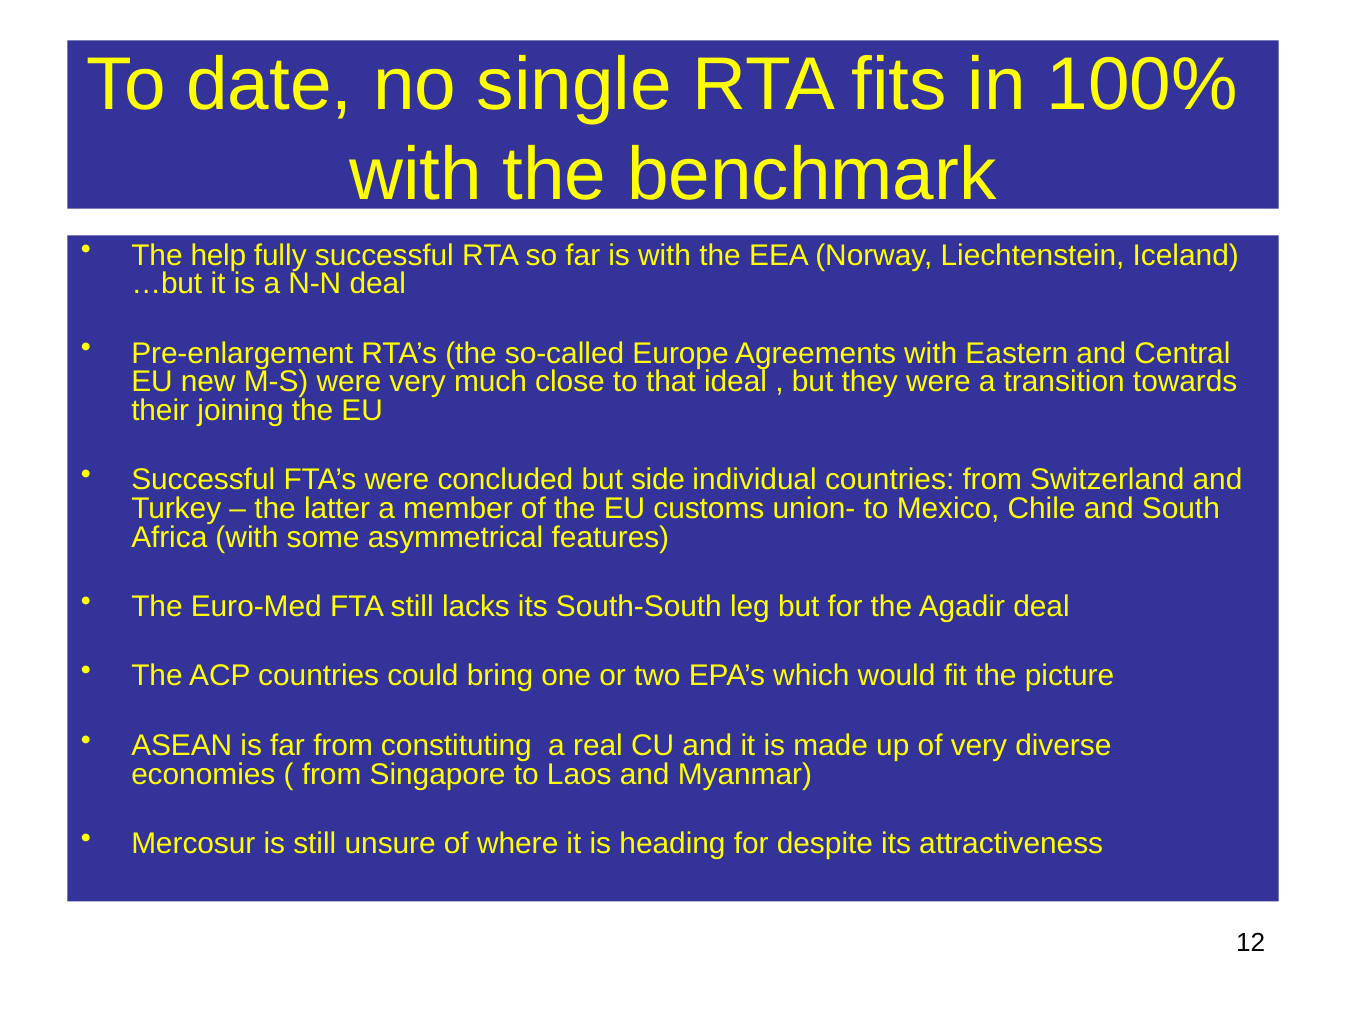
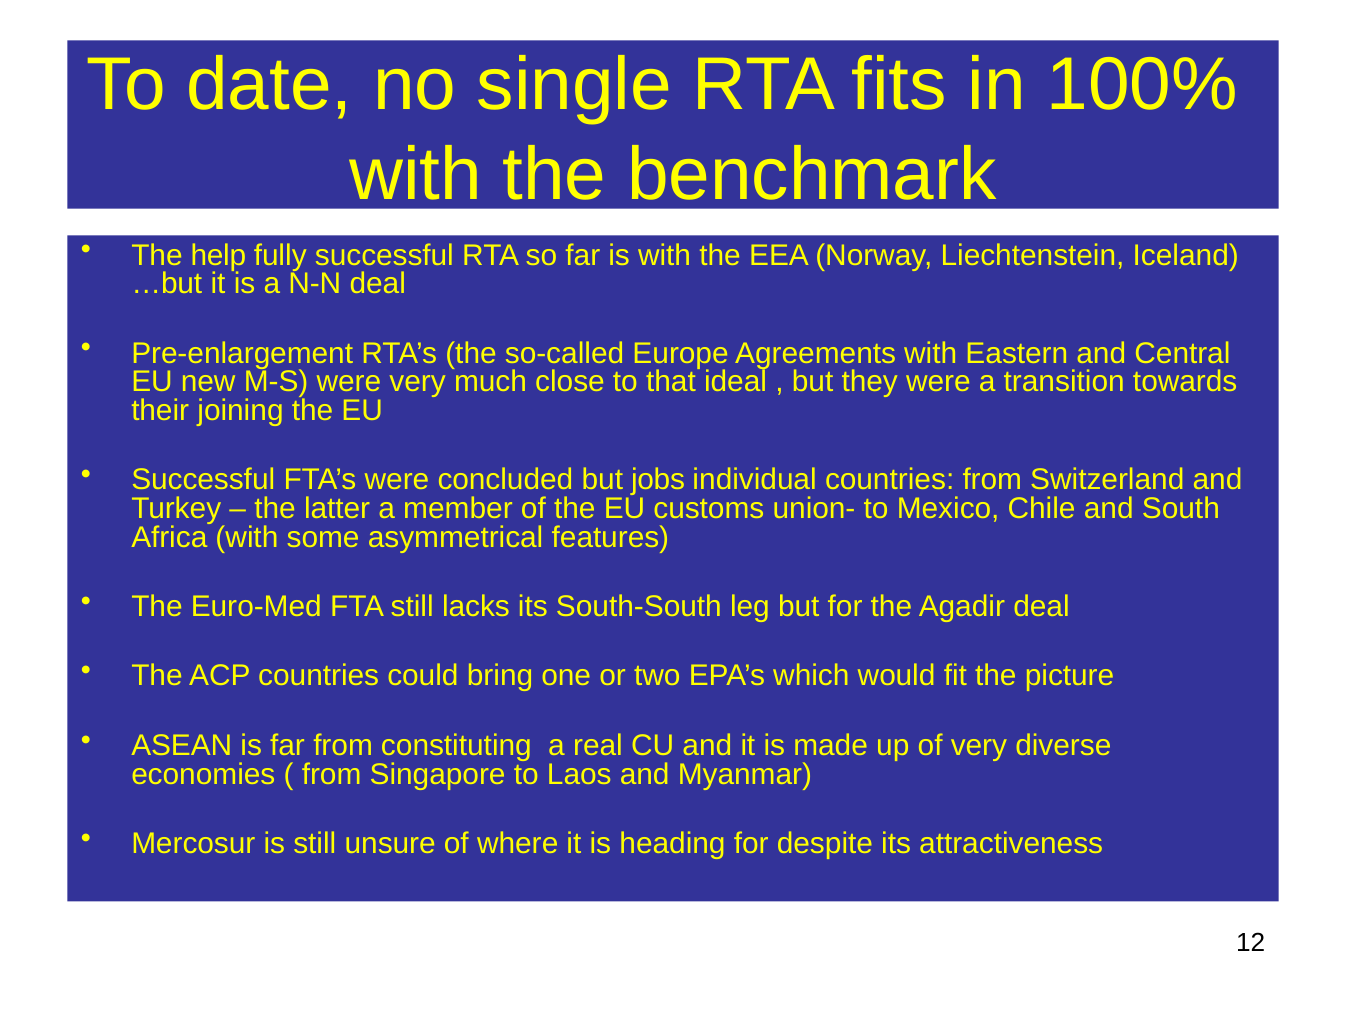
side: side -> jobs (658, 480)
